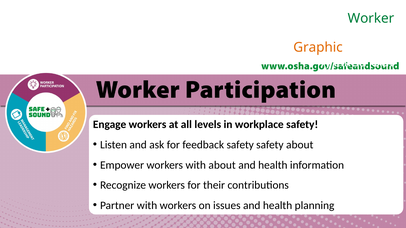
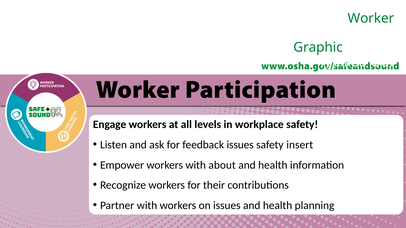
Graphic colour: orange -> green (318, 47)
feedback safety: safety -> issues (240, 145)
safety about: about -> insert (300, 145)
